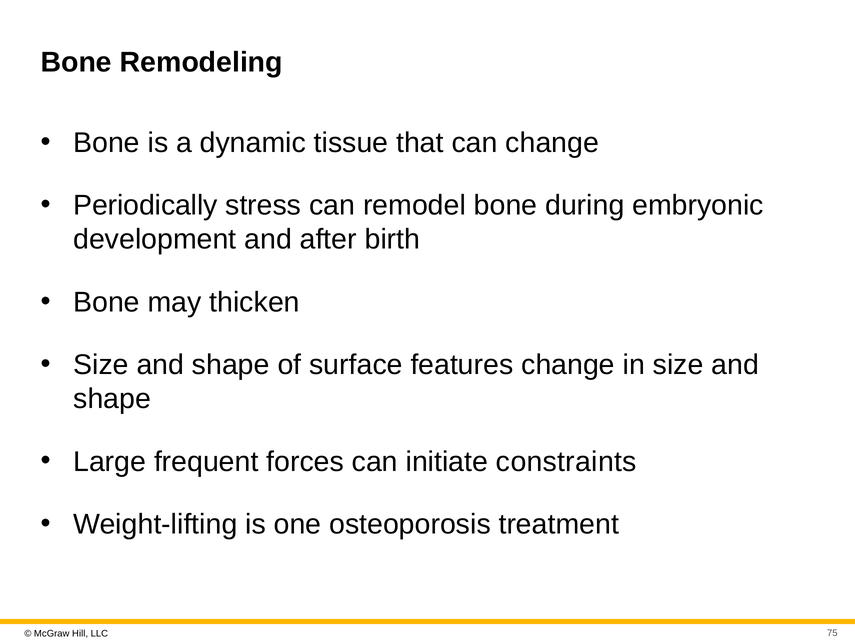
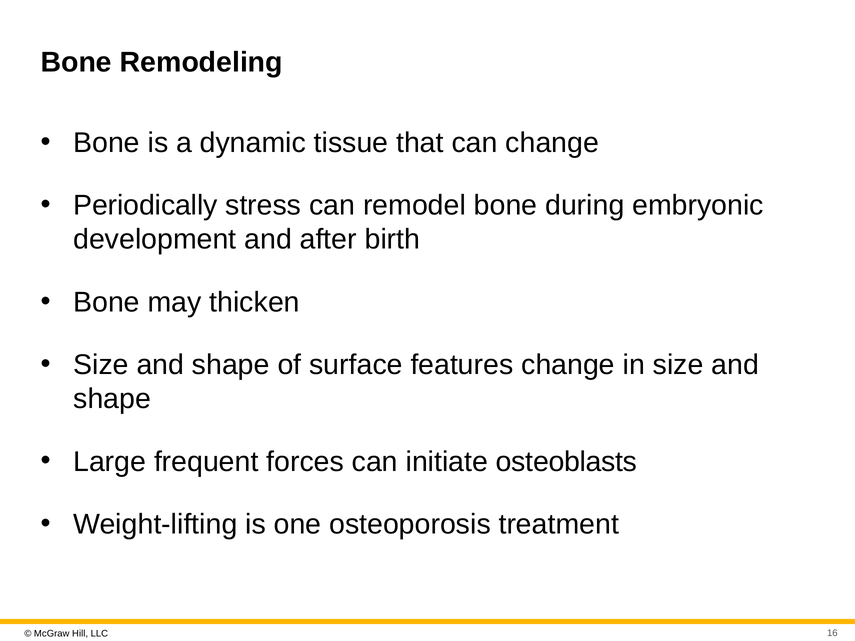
constraints: constraints -> osteoblasts (567, 462)
75: 75 -> 16 (832, 633)
